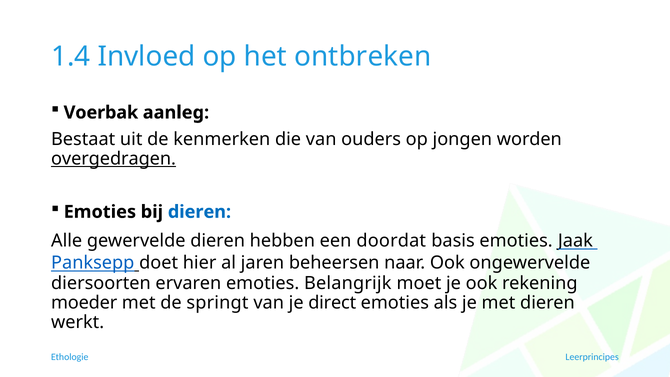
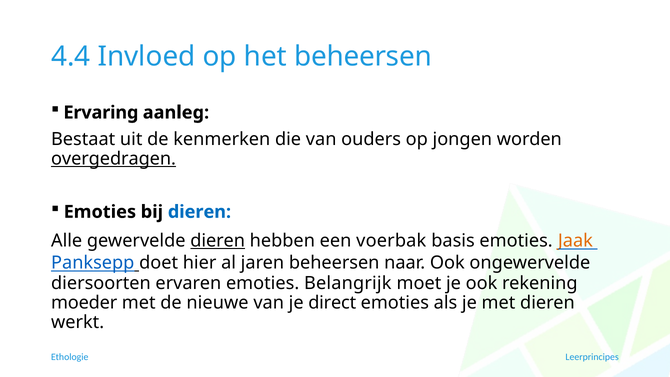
1.4: 1.4 -> 4.4 (71, 56)
het ontbreken: ontbreken -> beheersen (363, 56)
Voerbak: Voerbak -> Ervaring (101, 113)
dieren underline: none -> present (218, 241)
doordat: doordat -> voerbak (391, 241)
Jaak colour: black -> orange (575, 241)
springt: springt -> nieuwe (218, 303)
